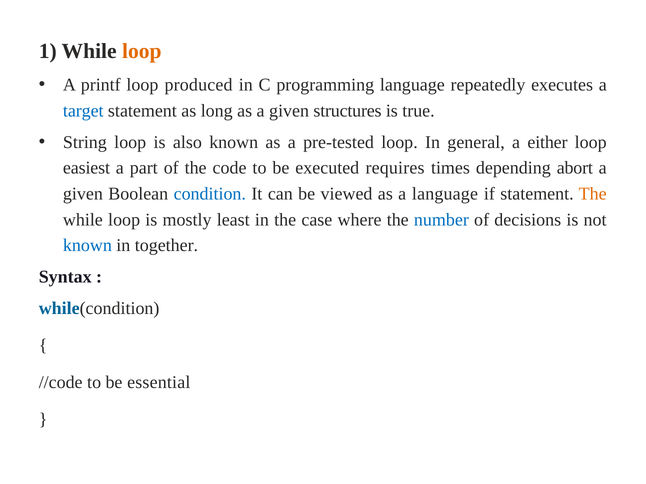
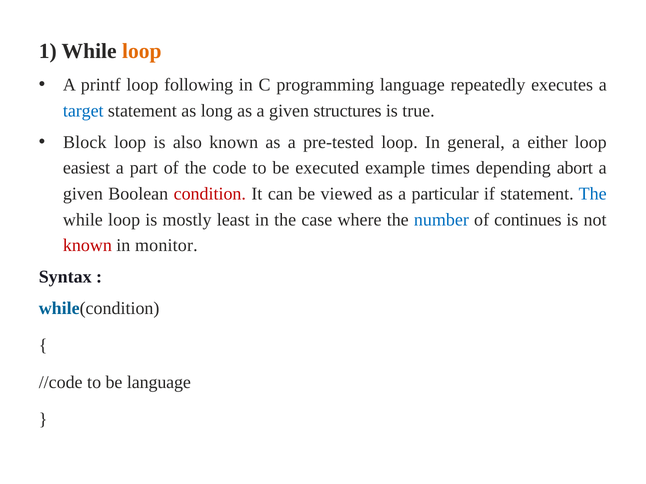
produced: produced -> following (199, 85)
String: String -> Block (85, 142)
requires: requires -> example (395, 168)
condition colour: blue -> red (210, 194)
a language: language -> particular (445, 194)
The colour: orange -> blue (593, 194)
decisions: decisions -> continues (528, 220)
known colour: blue -> red (87, 246)
together: together -> monitor (166, 246)
be essential: essential -> language (159, 383)
